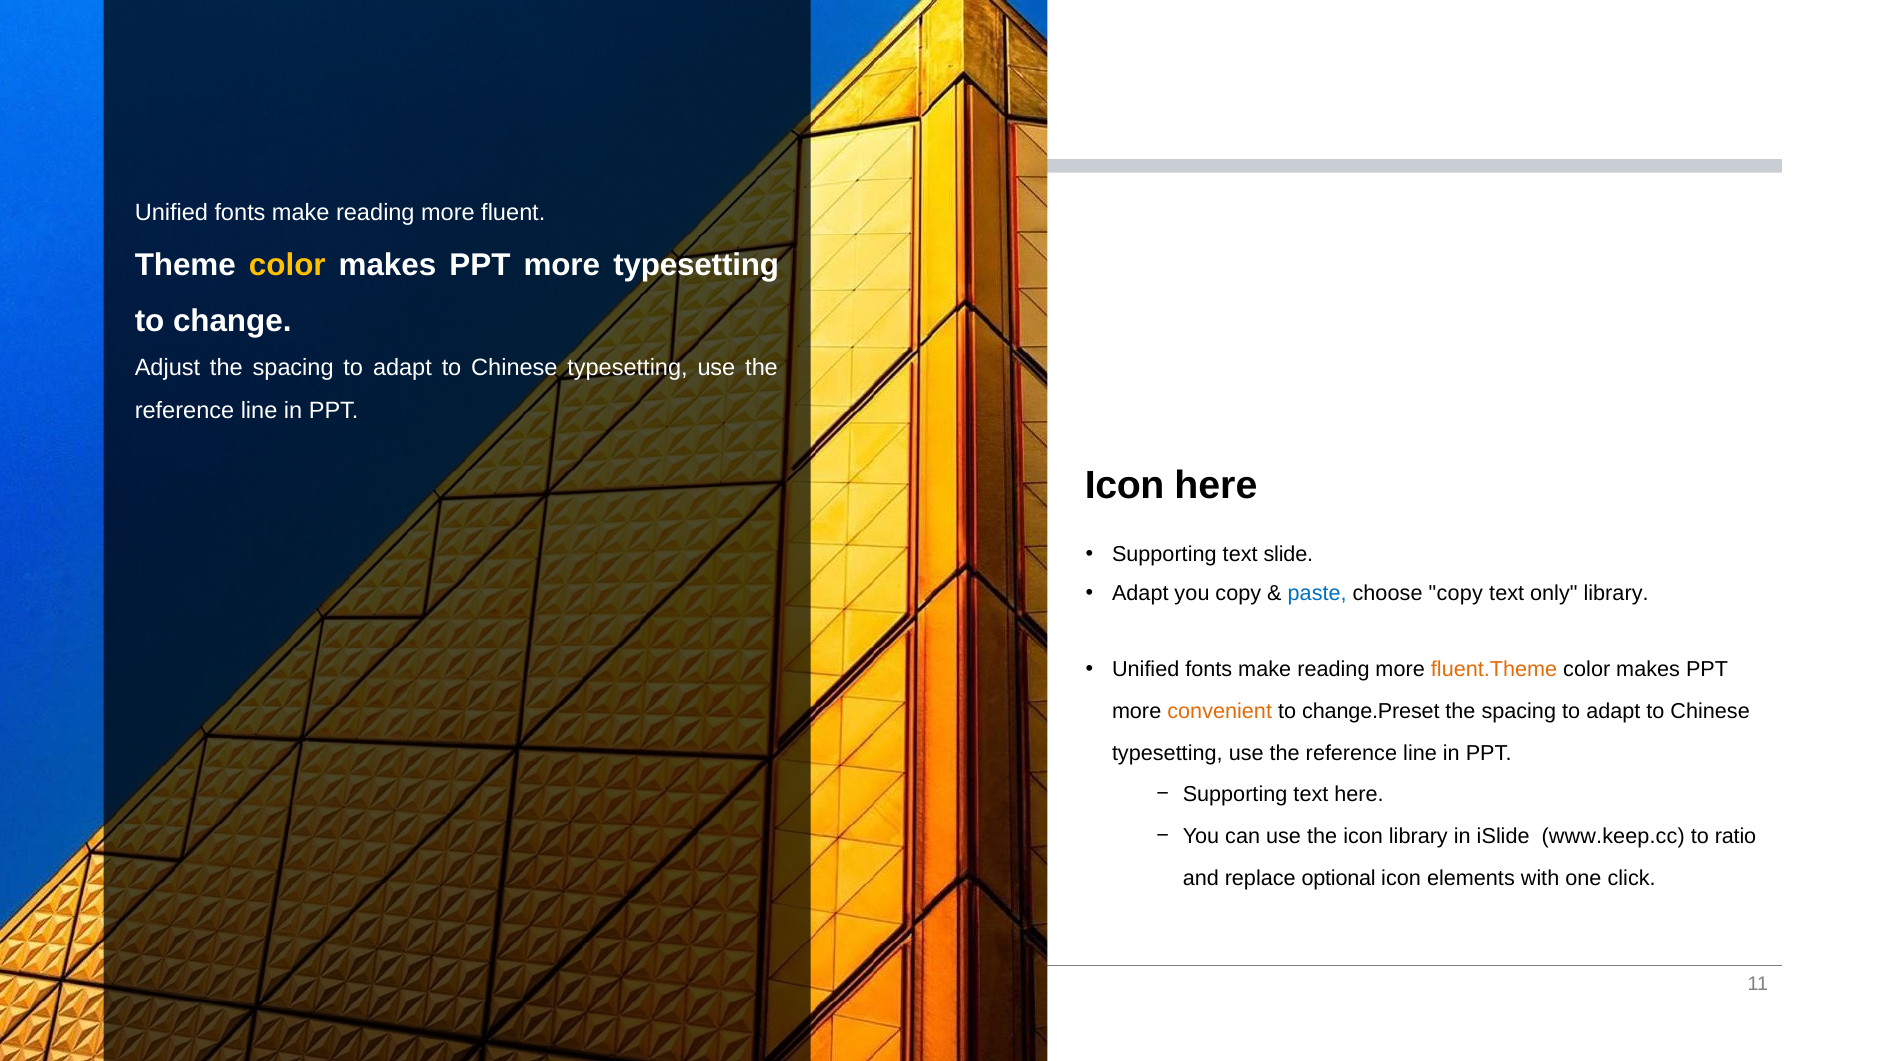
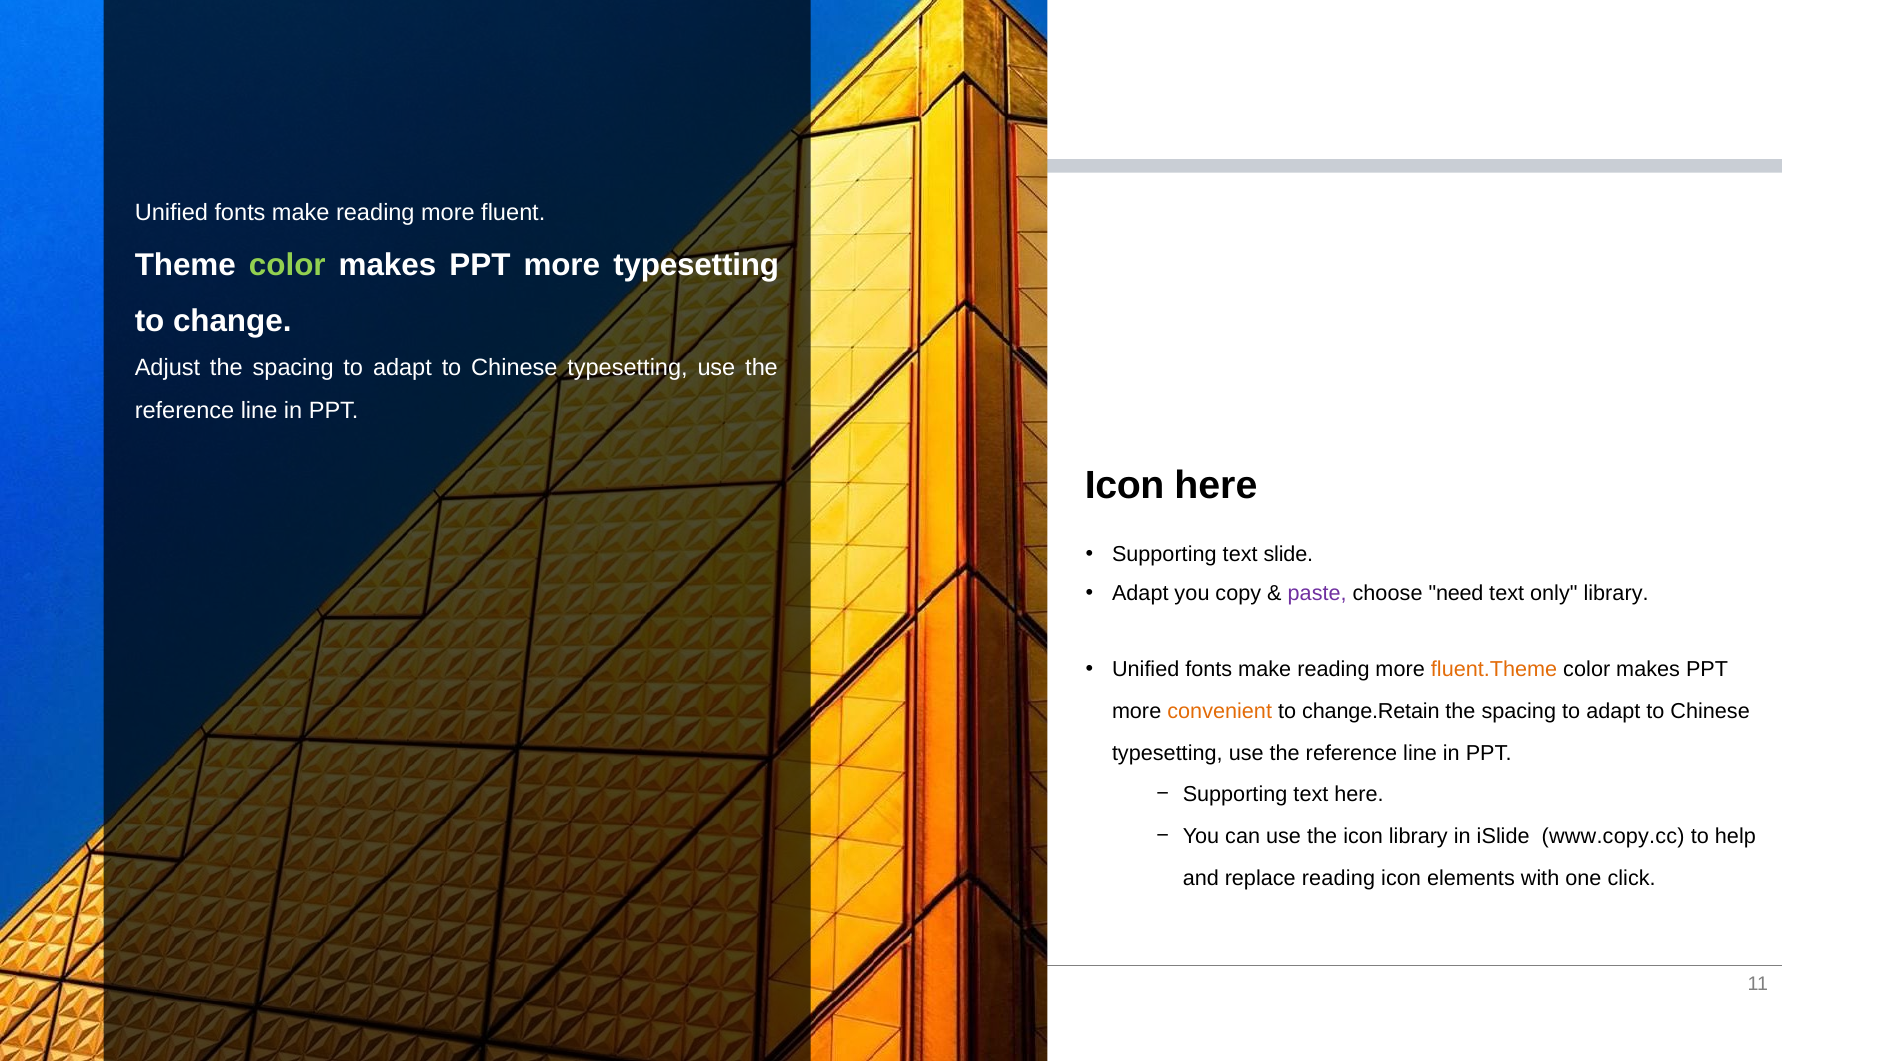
color colour: yellow -> light green (287, 265)
paste colour: blue -> purple (1317, 593)
choose copy: copy -> need (1456, 593)
change.Preset: change.Preset -> change.Retain (1371, 711)
www.keep.cc: www.keep.cc -> www.copy.cc (1613, 836)
ratio: ratio -> help (1735, 836)
replace optional: optional -> reading (1338, 878)
